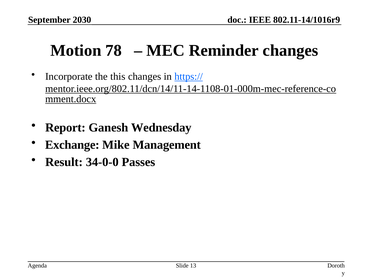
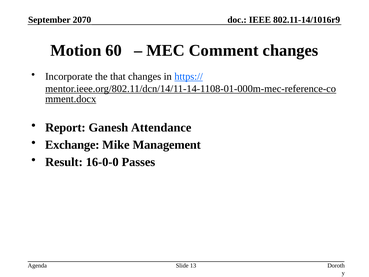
2030: 2030 -> 2070 (82, 20)
78: 78 -> 60 (114, 50)
Reminder: Reminder -> Comment (224, 50)
this: this -> that (118, 76)
Wednesday: Wednesday -> Attendance (161, 127)
34-0-0: 34-0-0 -> 16-0-0 (102, 162)
